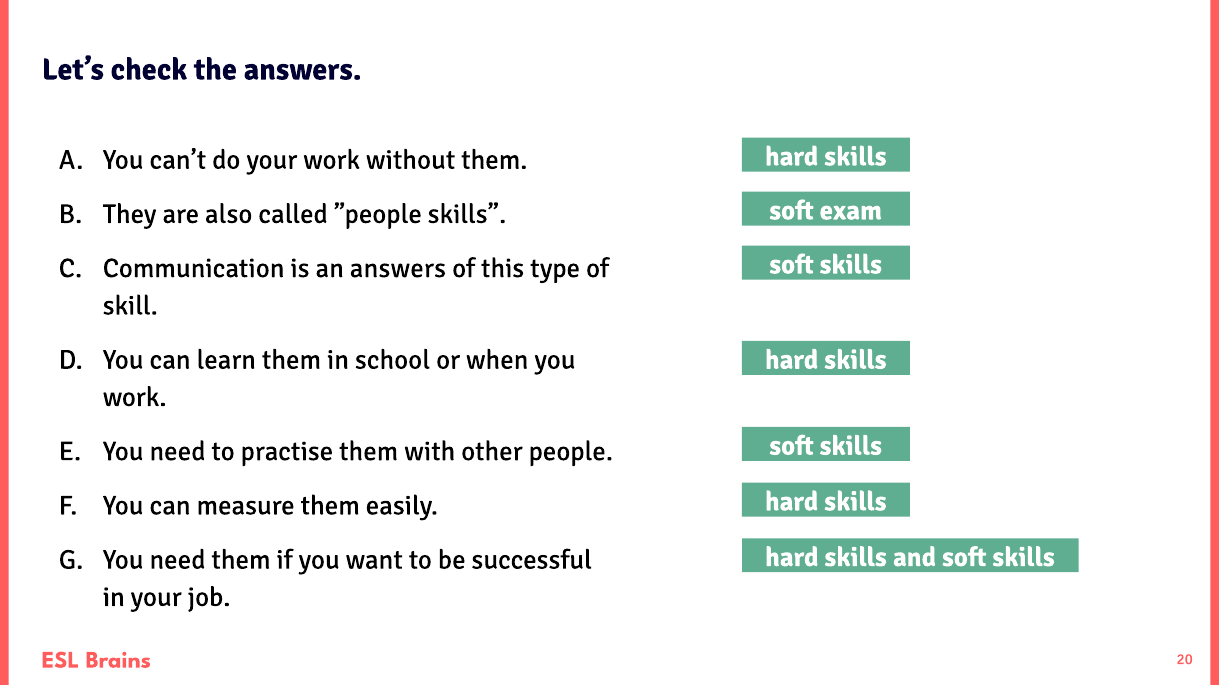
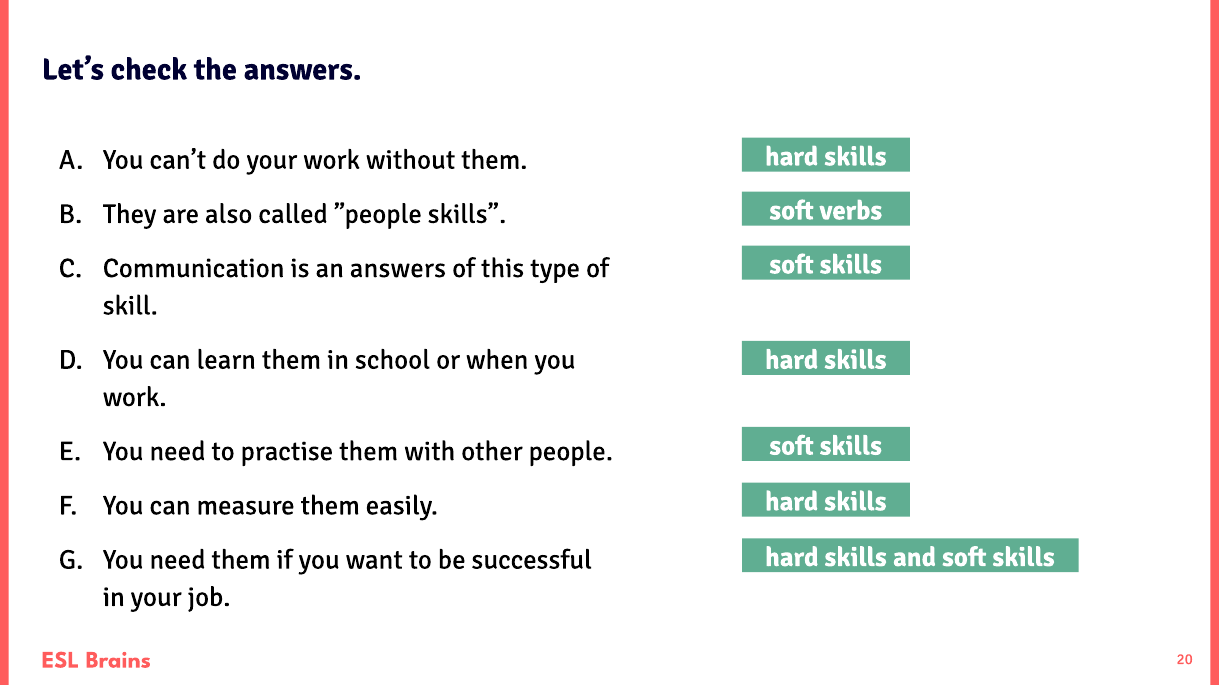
exam: exam -> verbs (851, 211)
